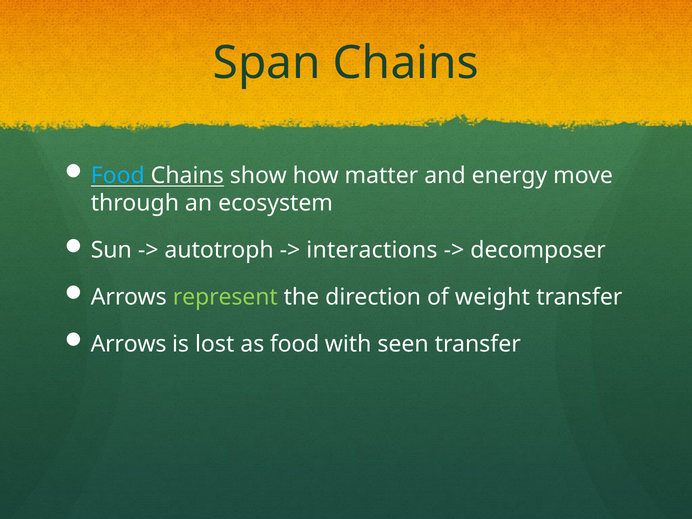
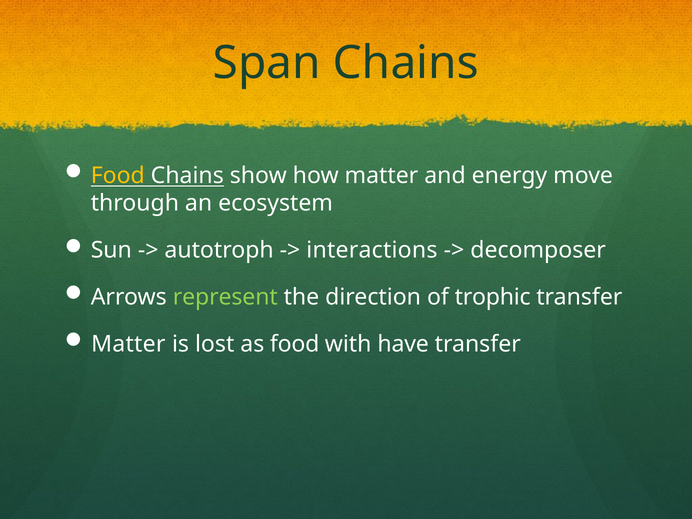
Food colour: light blue -> yellow (118, 176)
weight: weight -> trophic (493, 297)
Arrows: Arrows -> Matter (128, 344)
seen: seen -> have (403, 344)
